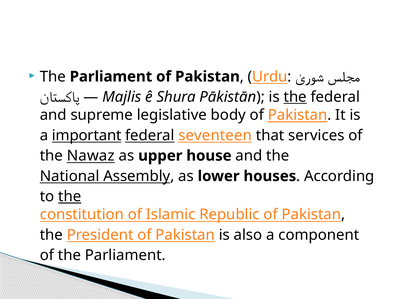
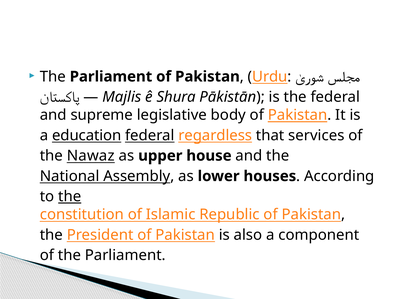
the underline: present -> none (295, 97)
important: important -> education (87, 135)
seventeen: seventeen -> regardless (215, 135)
